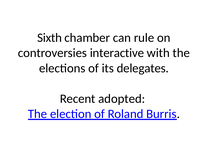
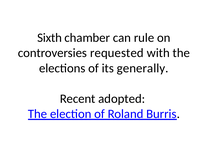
interactive: interactive -> requested (117, 53)
delegates: delegates -> generally (143, 68)
